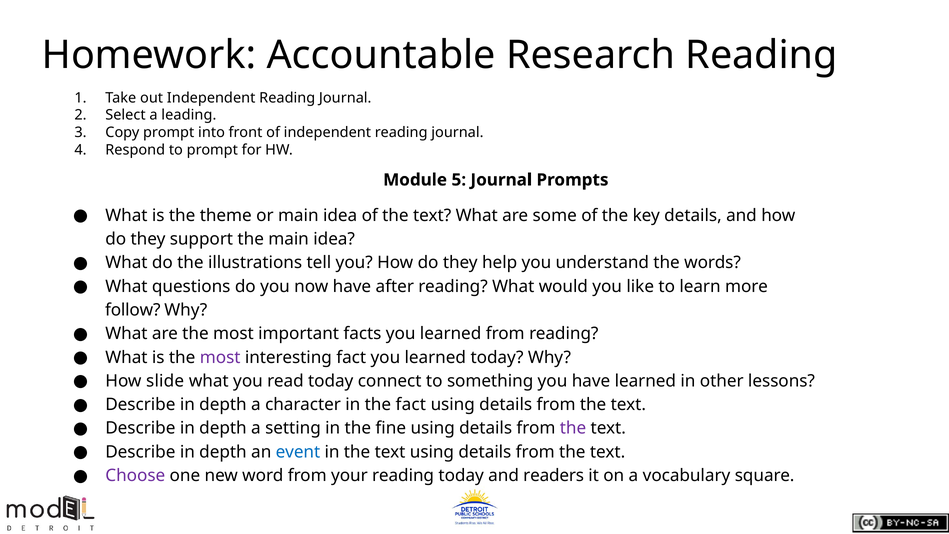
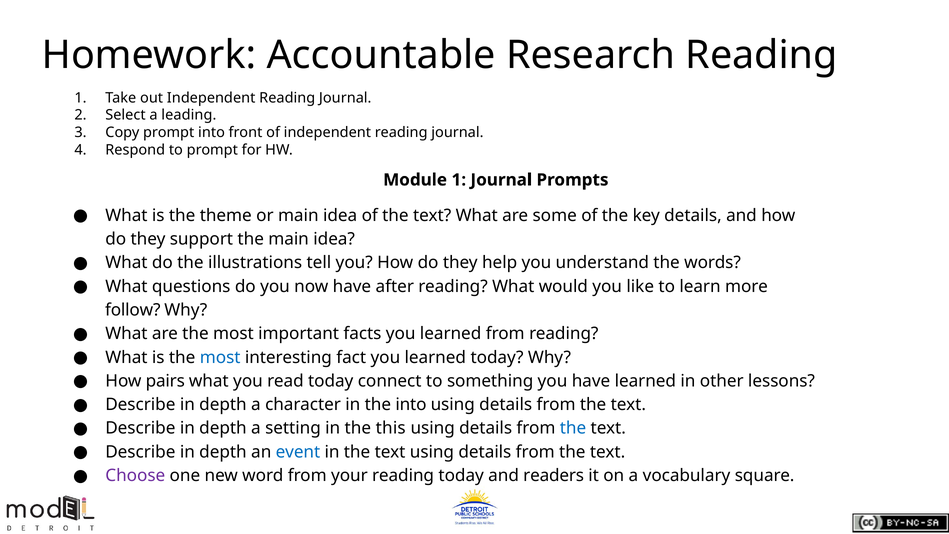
Module 5: 5 -> 1 (459, 180)
most colour: purple -> blue (220, 357)
slide: slide -> pairs (165, 381)
the fact: fact -> into (411, 405)
fine: fine -> this (391, 428)
the colour: purple -> blue (573, 428)
